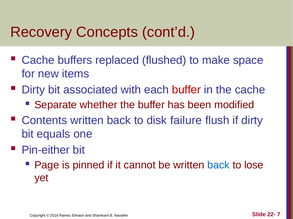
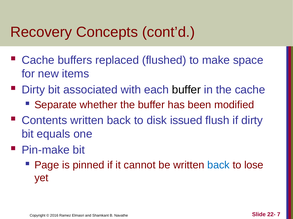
buffer colour: red -> black (186, 90)
failure: failure -> issued (186, 121)
Pin-either: Pin-either -> Pin-make (46, 150)
